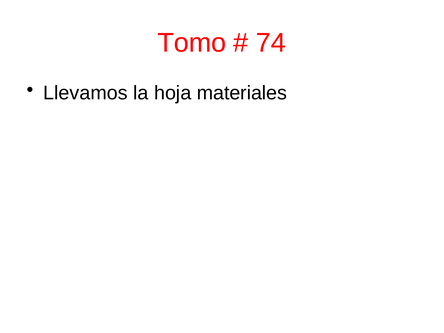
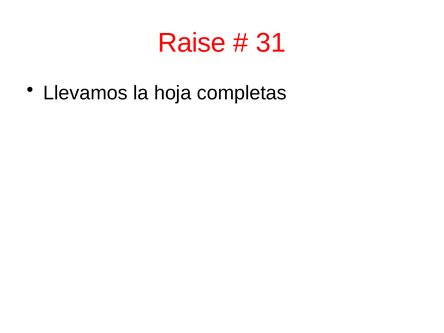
Tomo: Tomo -> Raise (192, 43)
74: 74 -> 31 (271, 43)
materiales: materiales -> completas (242, 93)
